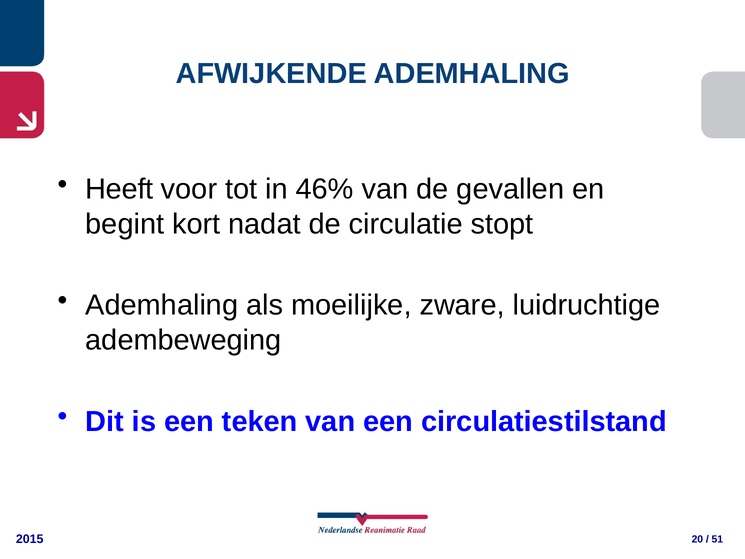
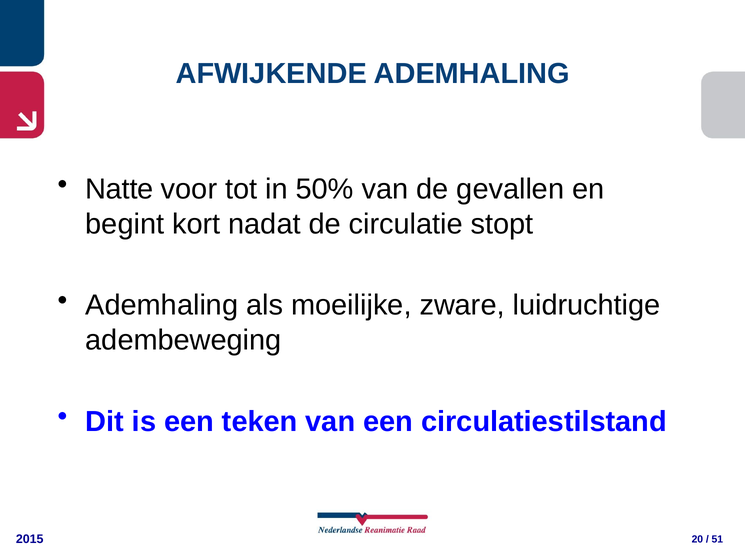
Heeft: Heeft -> Natte (119, 189)
46%: 46% -> 50% (325, 189)
